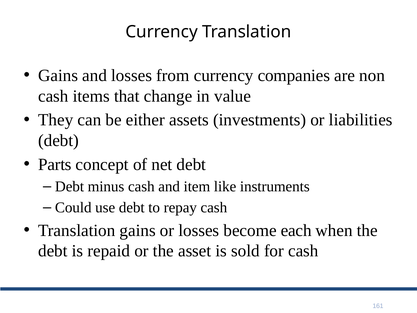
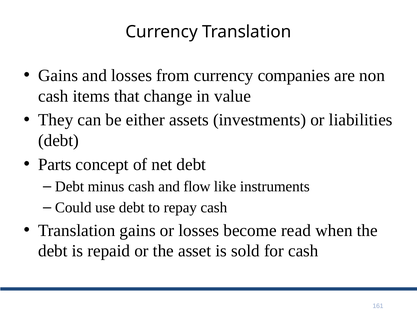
item: item -> flow (197, 186)
each: each -> read (296, 230)
